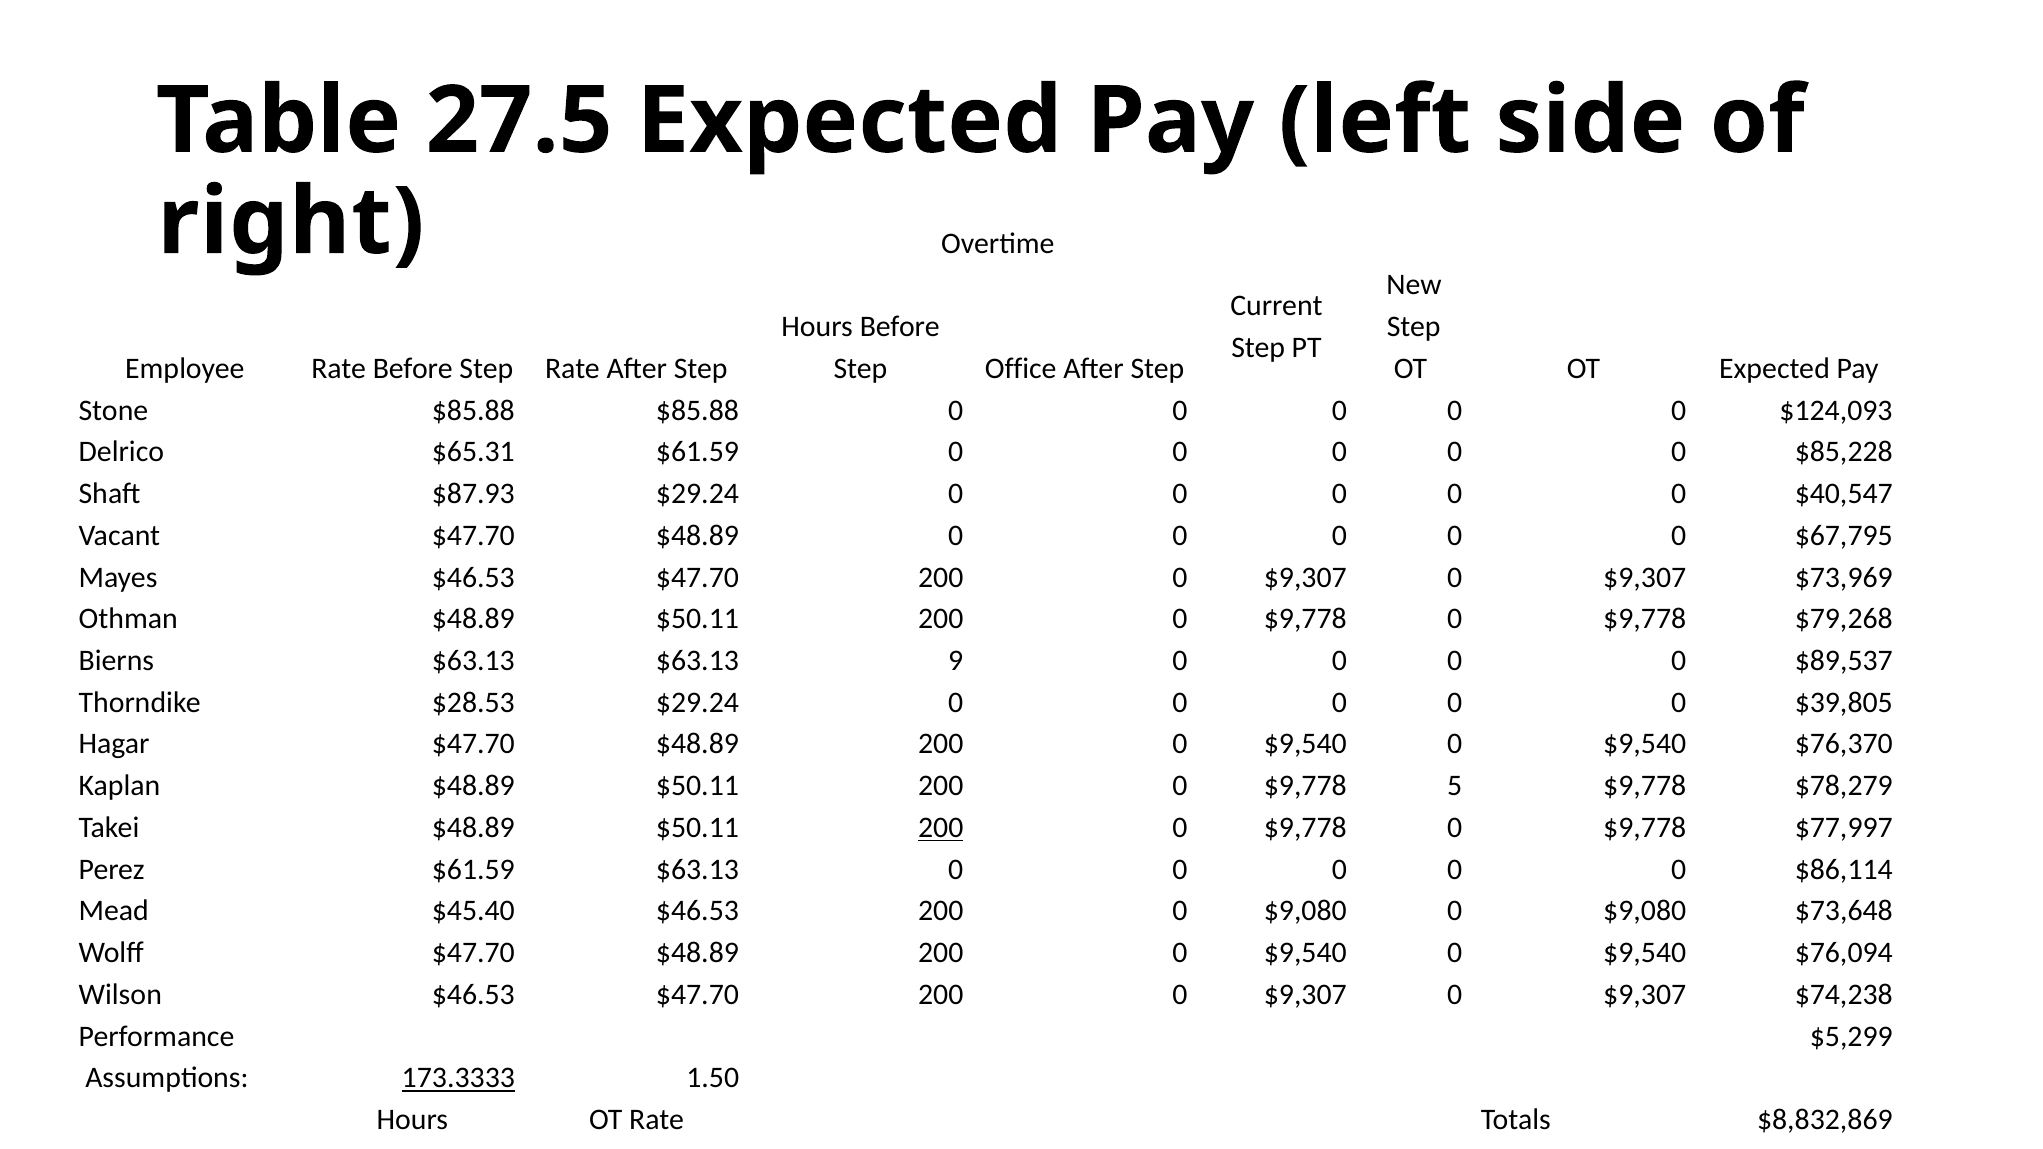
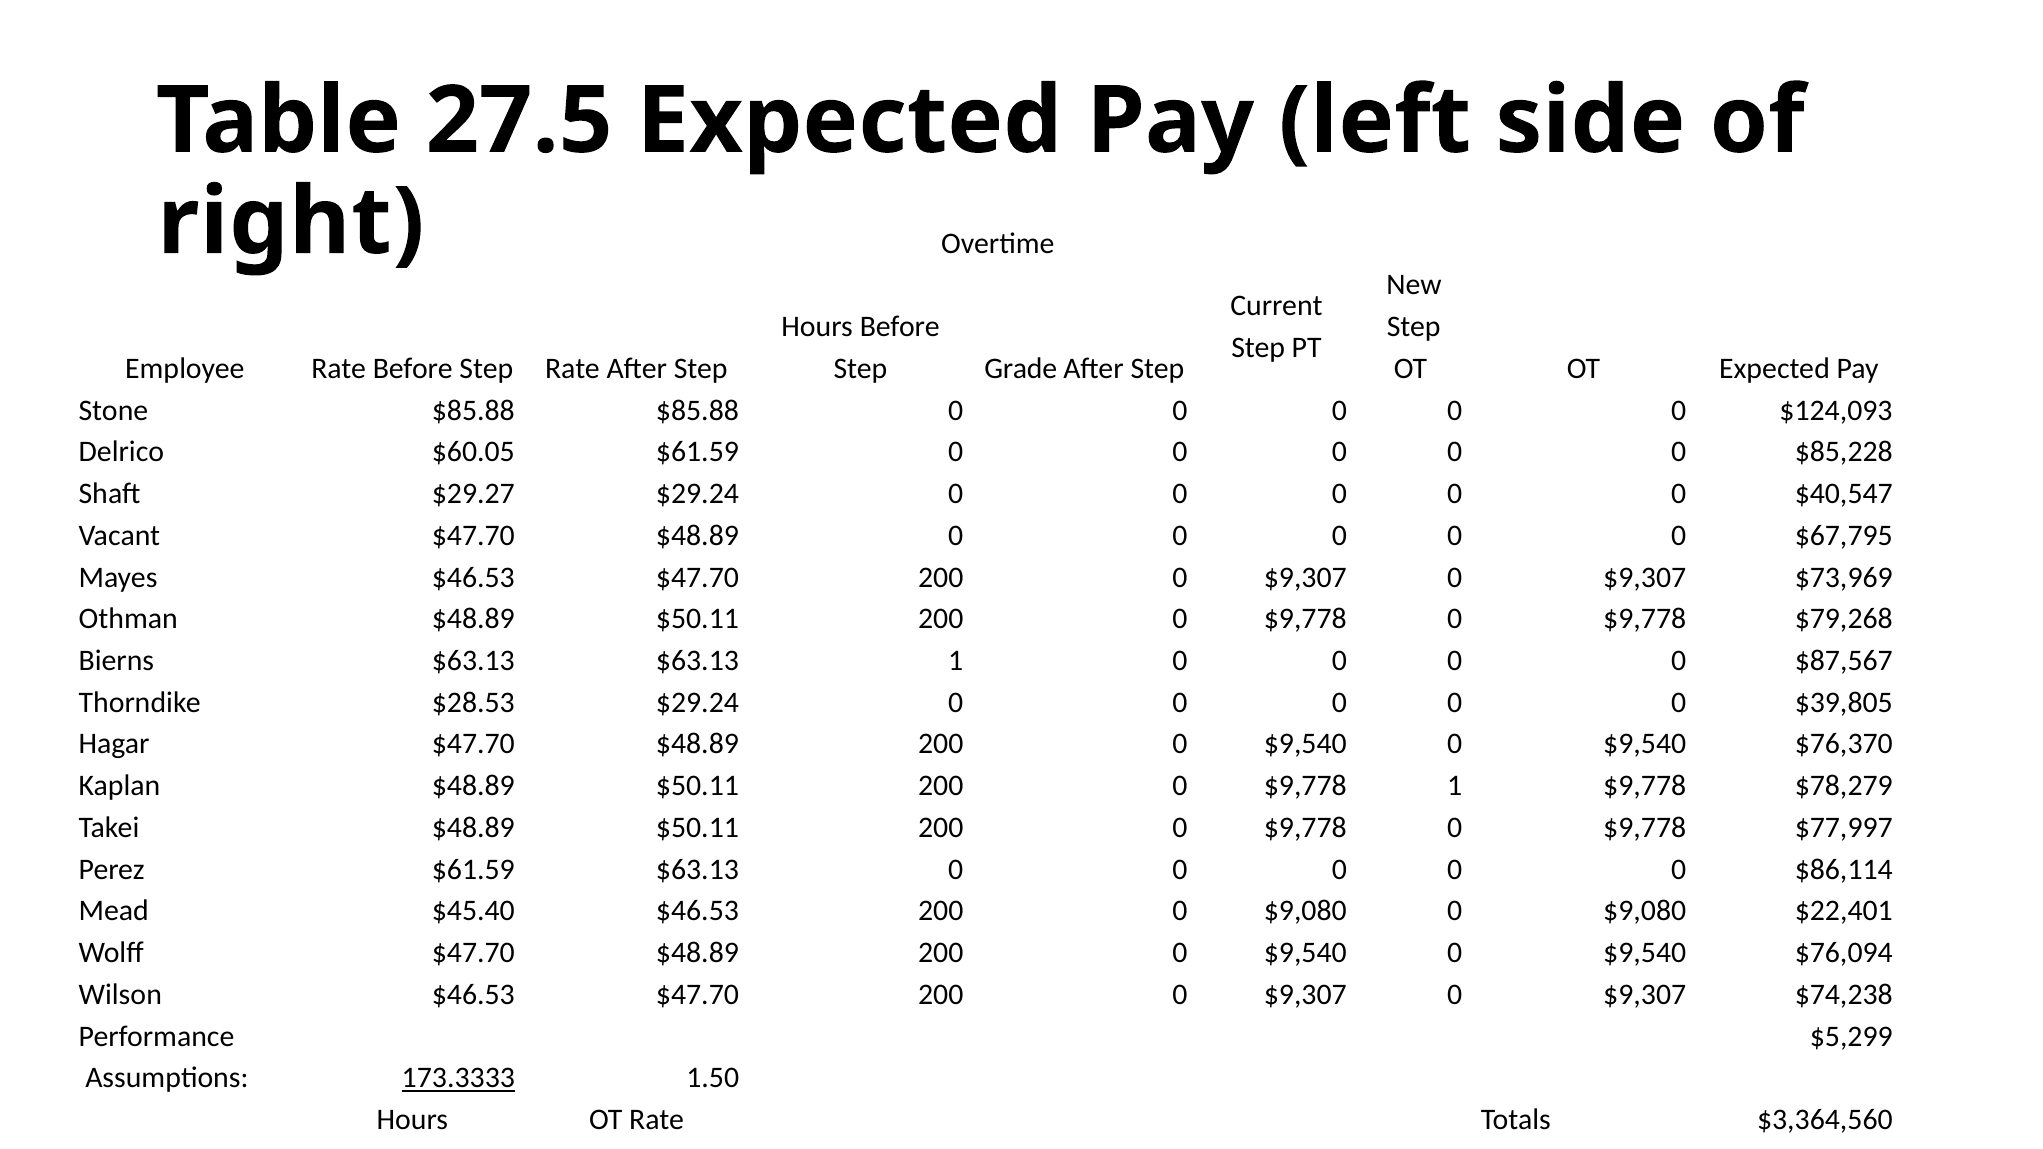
Office: Office -> Grade (1021, 369)
$65.31: $65.31 -> $60.05 (473, 452)
$87.93: $87.93 -> $29.27 (473, 494)
$63.13 9: 9 -> 1 (956, 661)
$89,537: $89,537 -> $87,567 (1844, 661)
$9,778 5: 5 -> 1 (1455, 786)
200 underline: present -> none (941, 828)
$73,648: $73,648 -> $22,401 (1844, 911)
$8,832,869: $8,832,869 -> $3,364,560 (1825, 1120)
